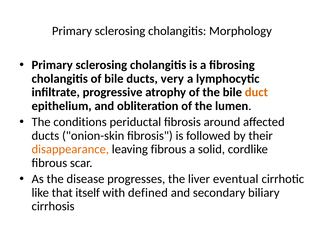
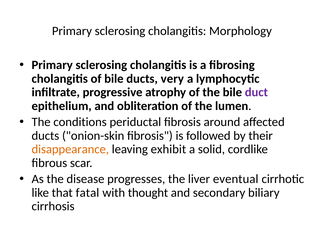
duct colour: orange -> purple (256, 92)
leaving fibrous: fibrous -> exhibit (168, 149)
itself: itself -> fatal (87, 193)
defined: defined -> thought (148, 193)
